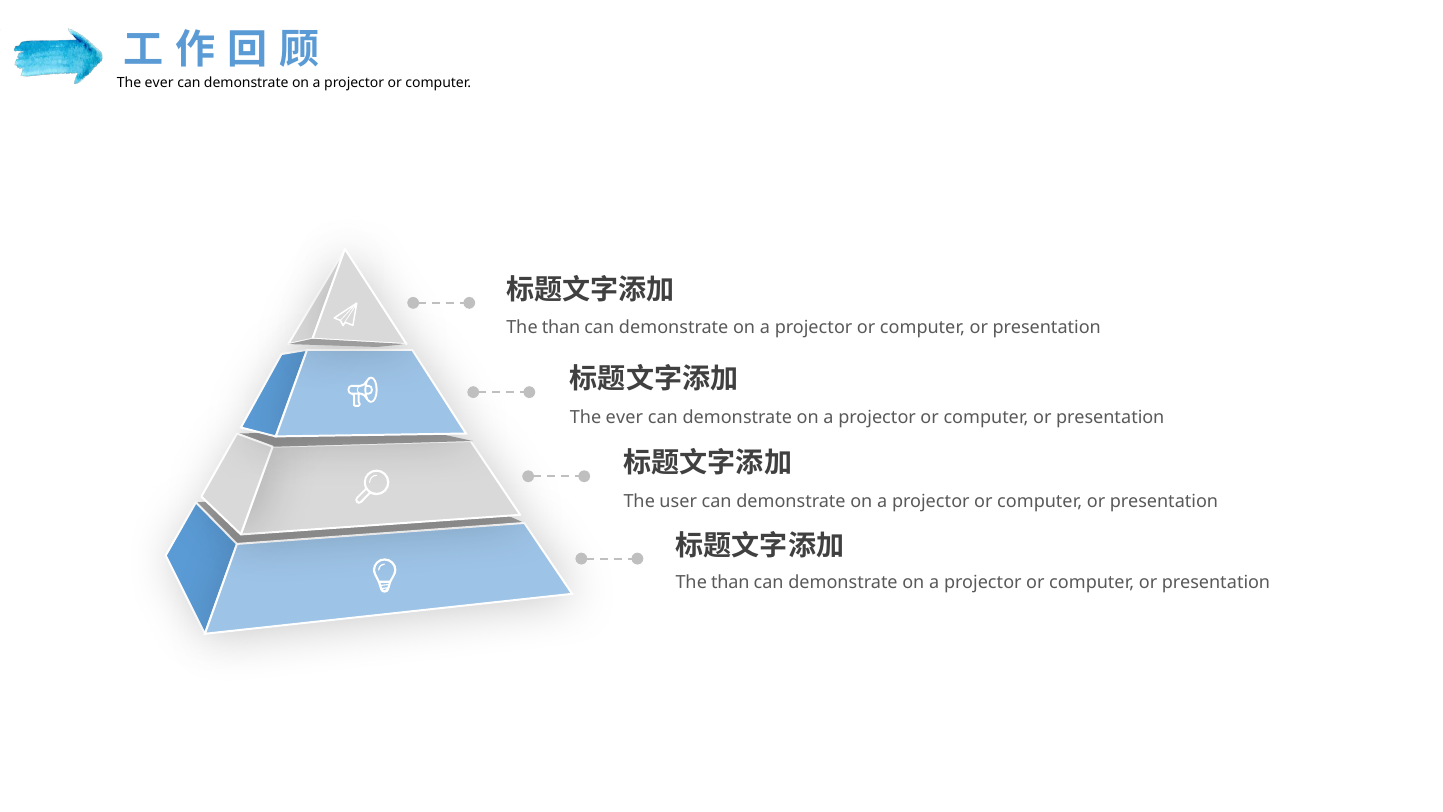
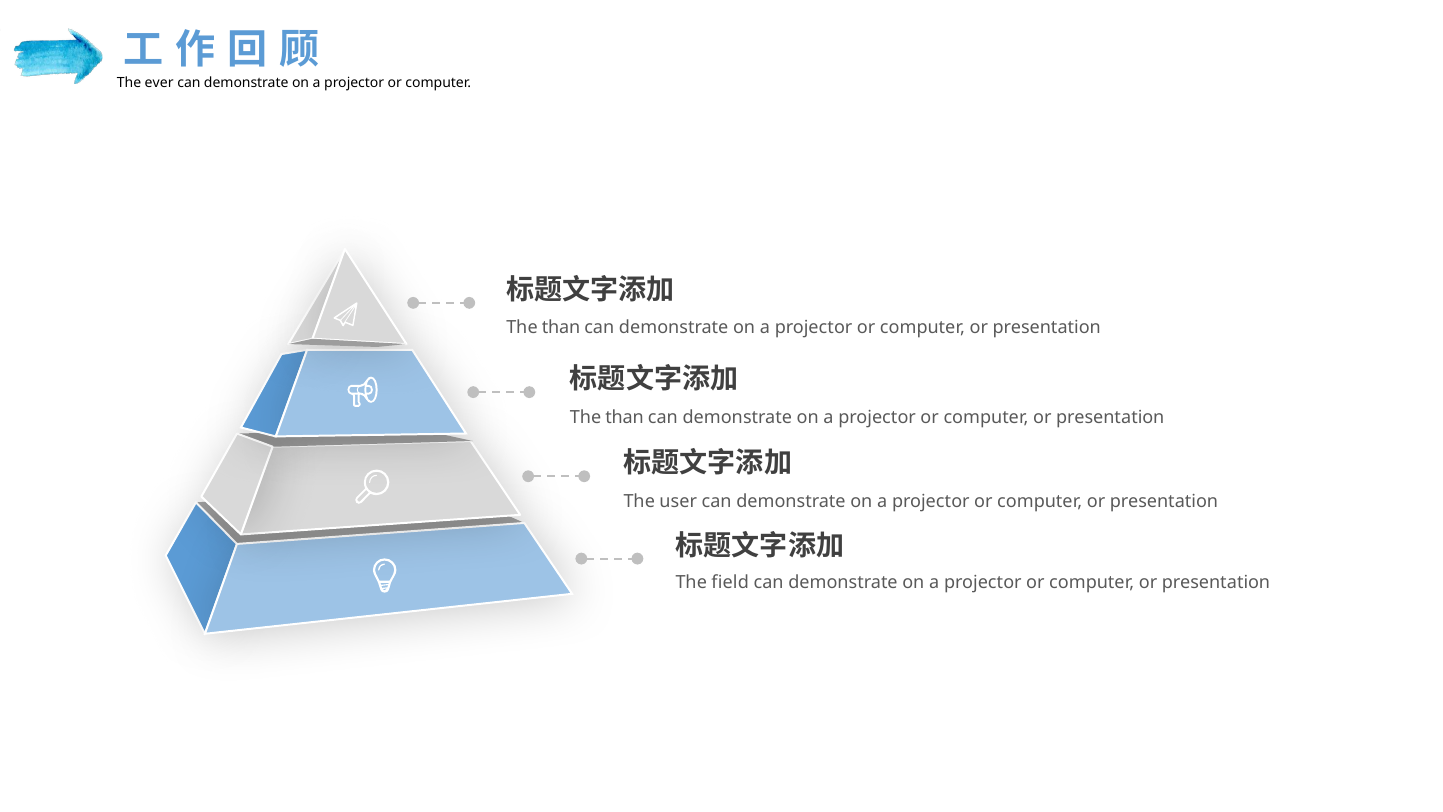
ever: ever -> than (625, 418)
than: than -> field (730, 583)
